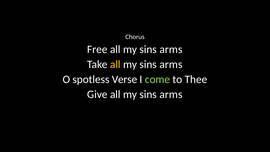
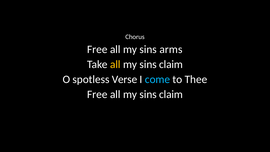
arms: arms -> claim (171, 64)
come colour: light green -> light blue (157, 79)
Give: Give -> Free (97, 94)
arms: arms -> claim (171, 94)
